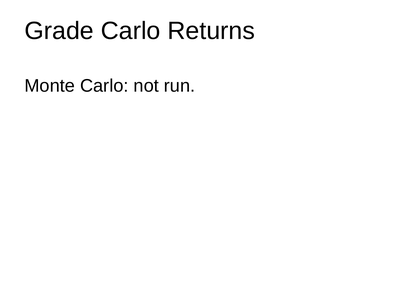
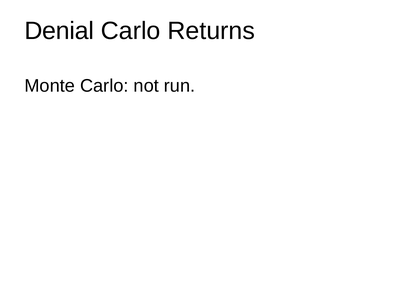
Grade: Grade -> Denial (59, 31)
